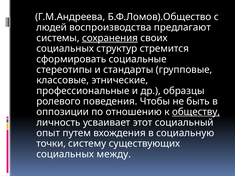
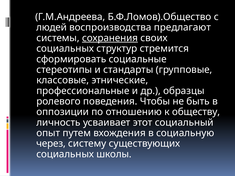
обществу underline: present -> none (196, 112)
точки: точки -> через (51, 144)
между: между -> школы (114, 154)
